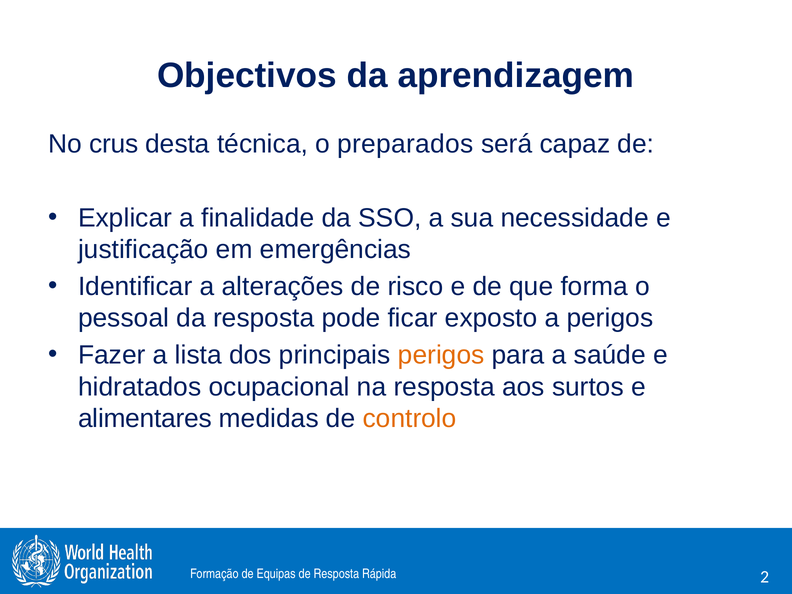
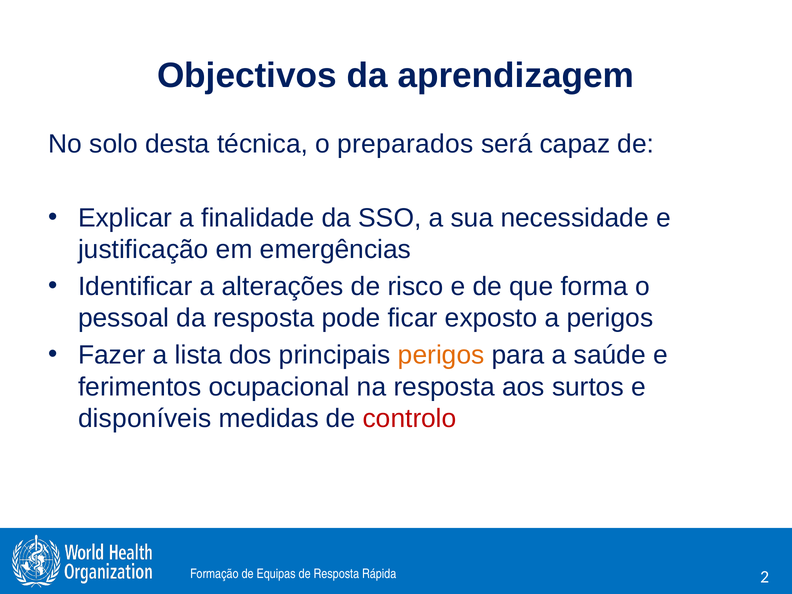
crus: crus -> solo (114, 144)
hidratados: hidratados -> ferimentos (140, 387)
alimentares: alimentares -> disponíveis (145, 419)
controlo colour: orange -> red (410, 419)
